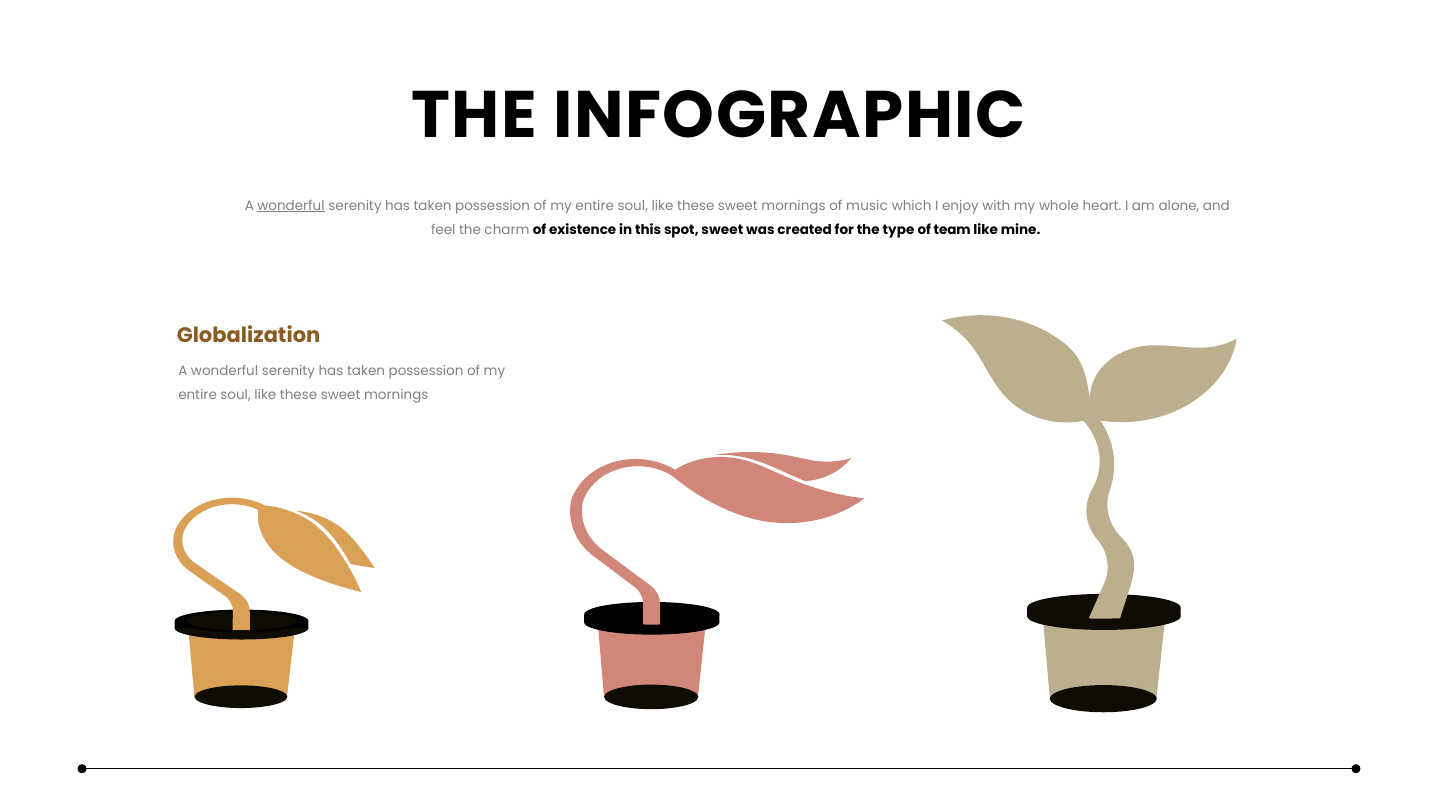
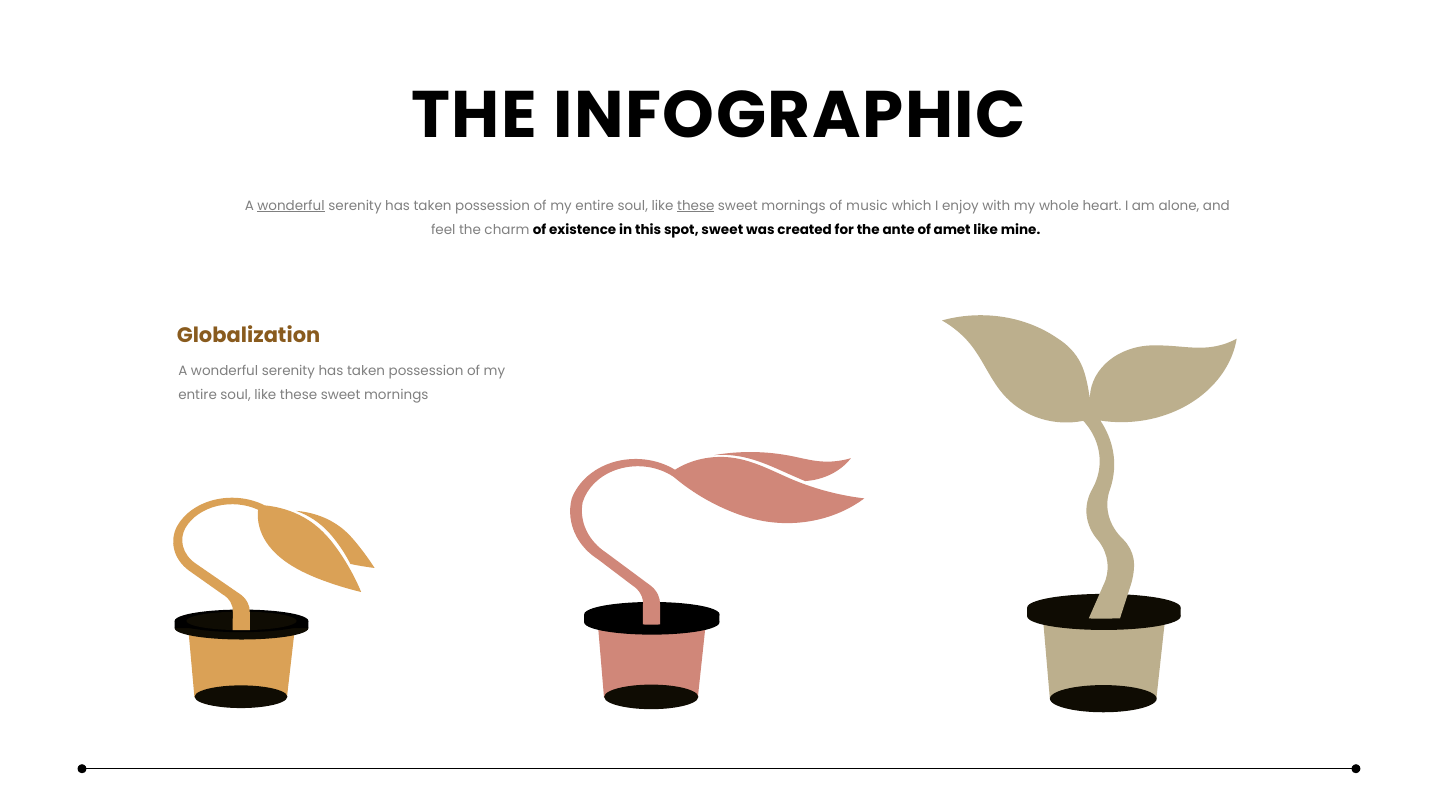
these underline: none -> present (696, 206)
type: type -> ante (899, 230)
team: team -> amet (952, 230)
